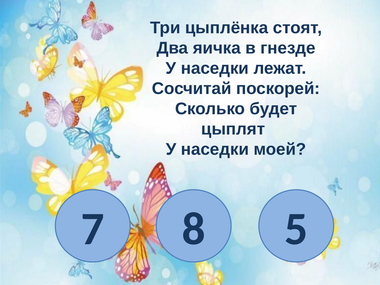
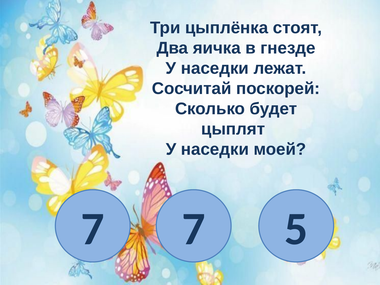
7 8: 8 -> 7 (194, 229)
